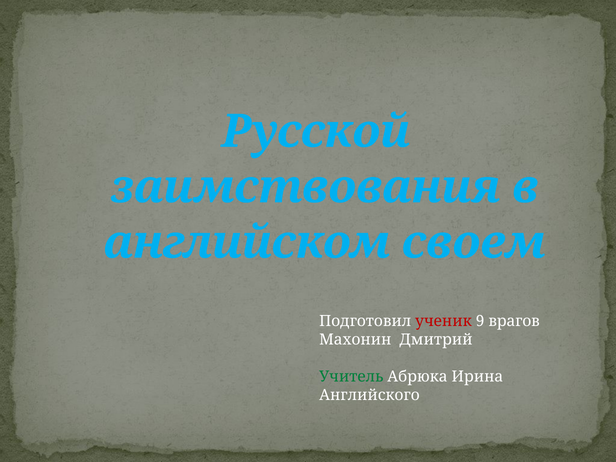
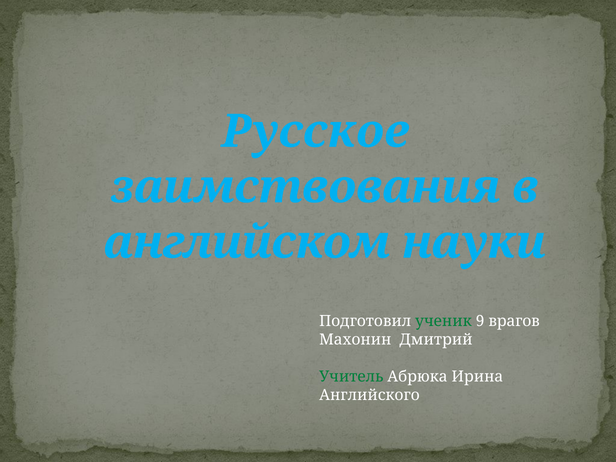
Русской: Русской -> Русское (315, 132)
своем: своем -> науки (474, 242)
ученик colour: red -> green (444, 321)
